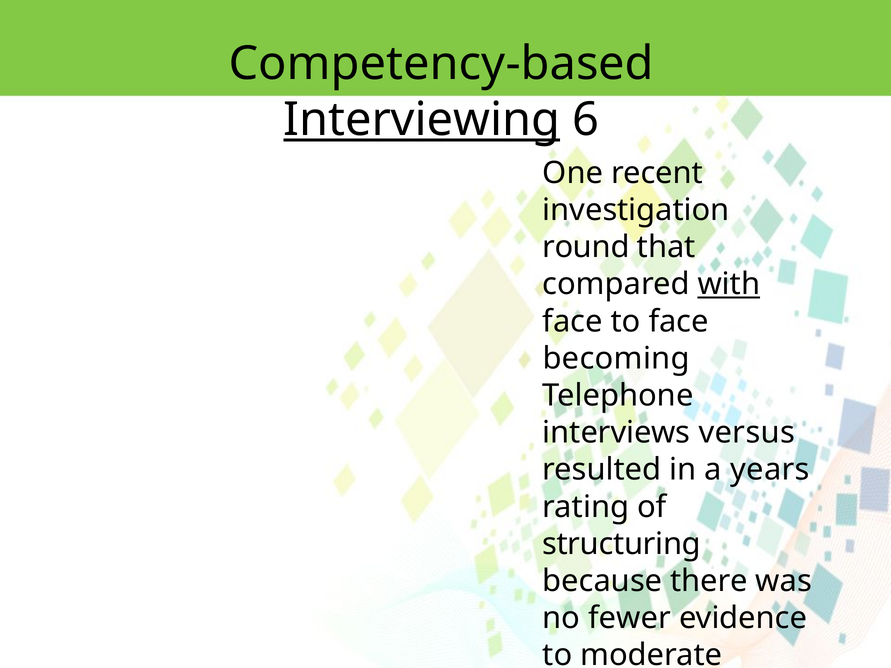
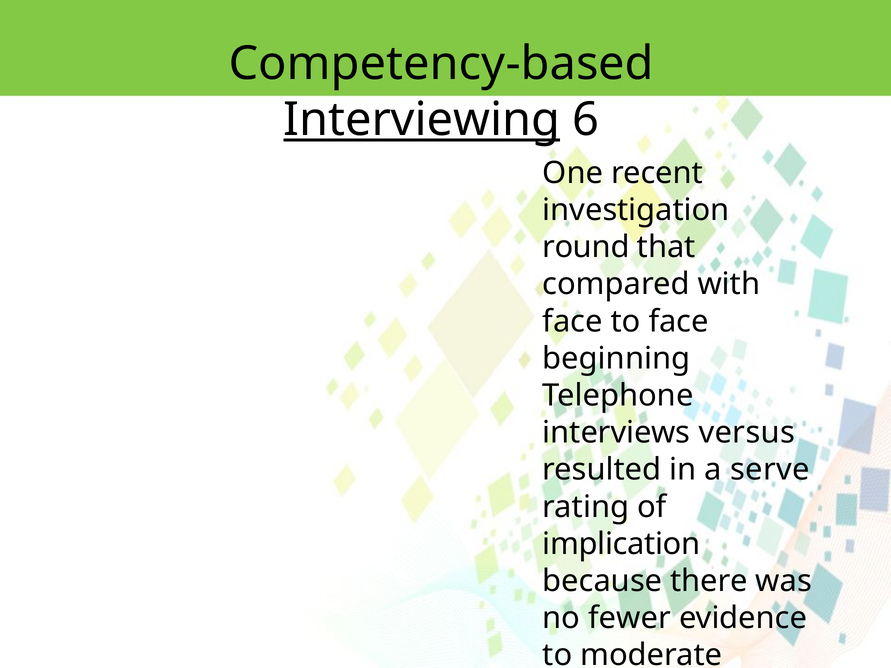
with underline: present -> none (729, 284)
becoming: becoming -> beginning (616, 359)
years: years -> serve (770, 470)
structuring: structuring -> implication (621, 544)
